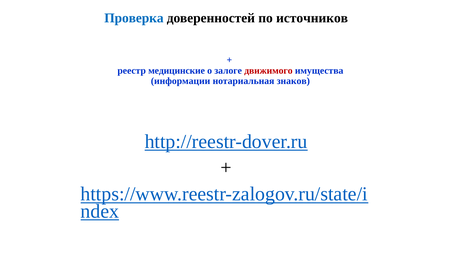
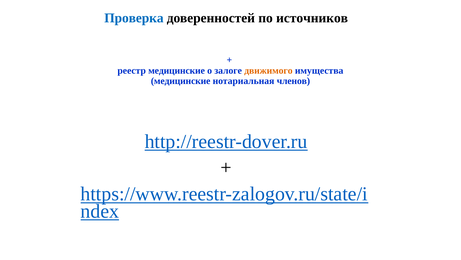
движимого colour: red -> orange (268, 70)
информации: информации -> медицинские (181, 81)
знаков: знаков -> членов (293, 81)
